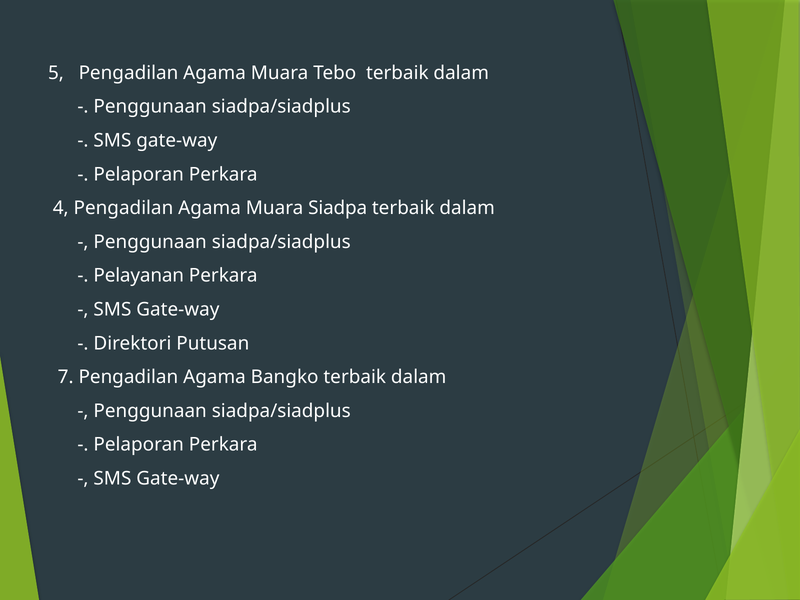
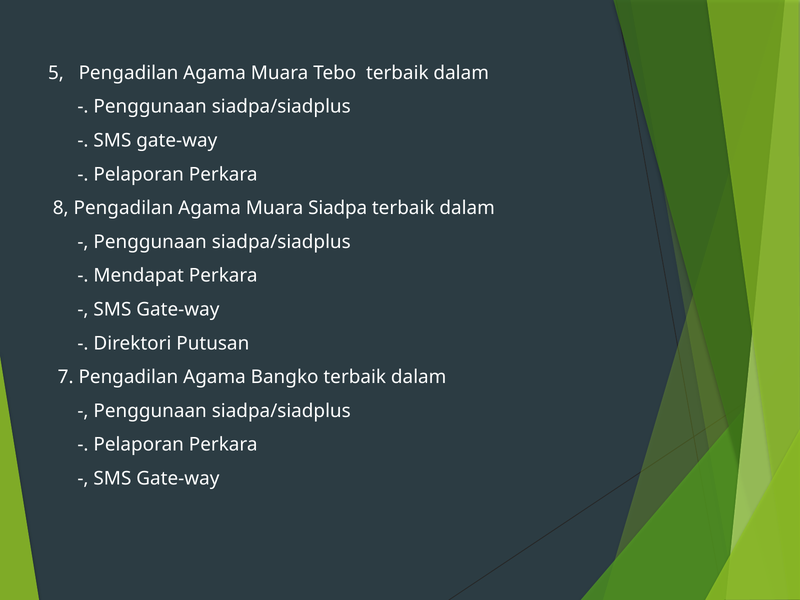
4: 4 -> 8 (61, 208)
Pelayanan: Pelayanan -> Mendapat (139, 276)
